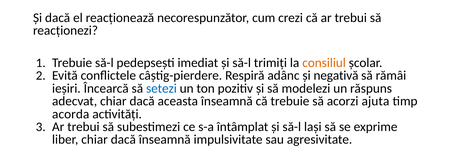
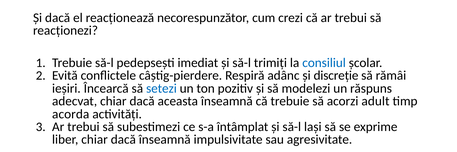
consiliul colour: orange -> blue (324, 63)
negativă: negativă -> discreție (336, 76)
ajuta: ajuta -> adult (375, 101)
